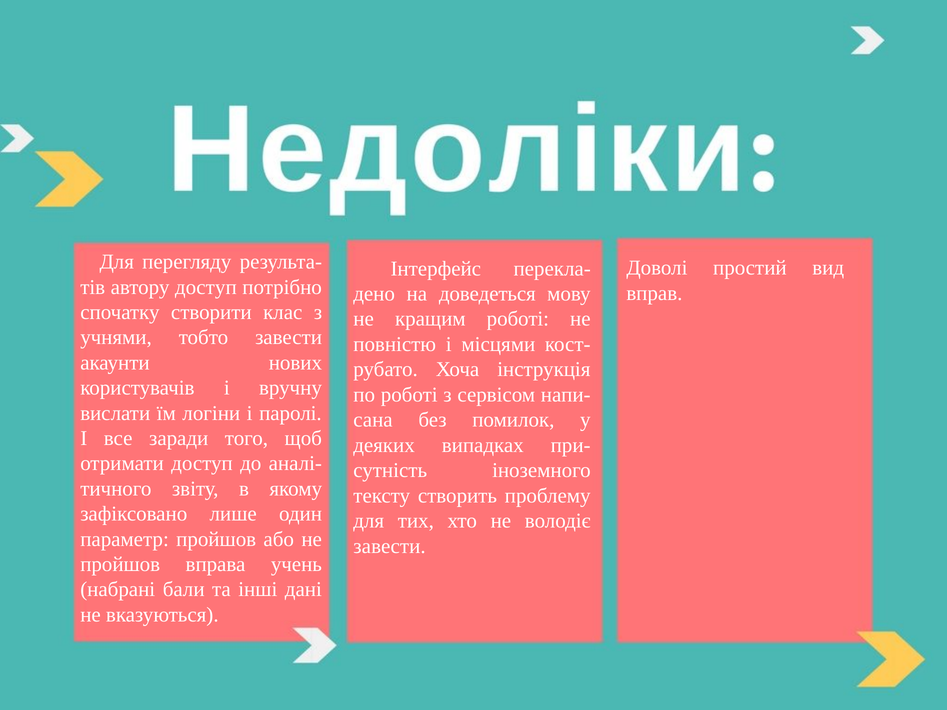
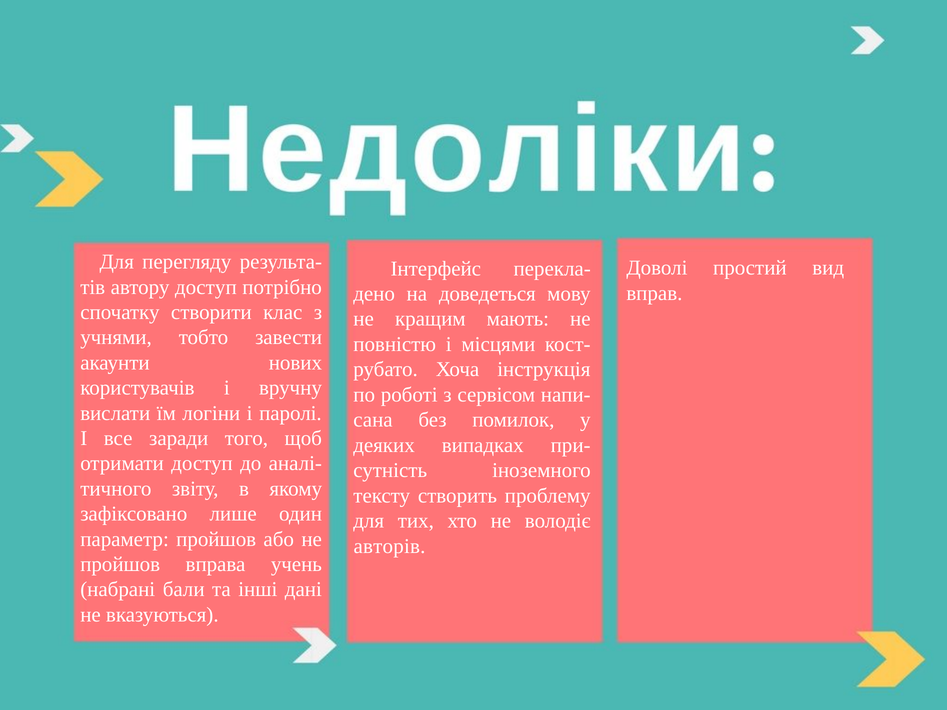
кращим роботі: роботі -> мають (518, 319)
завести: завести -> авторів (389, 546)
